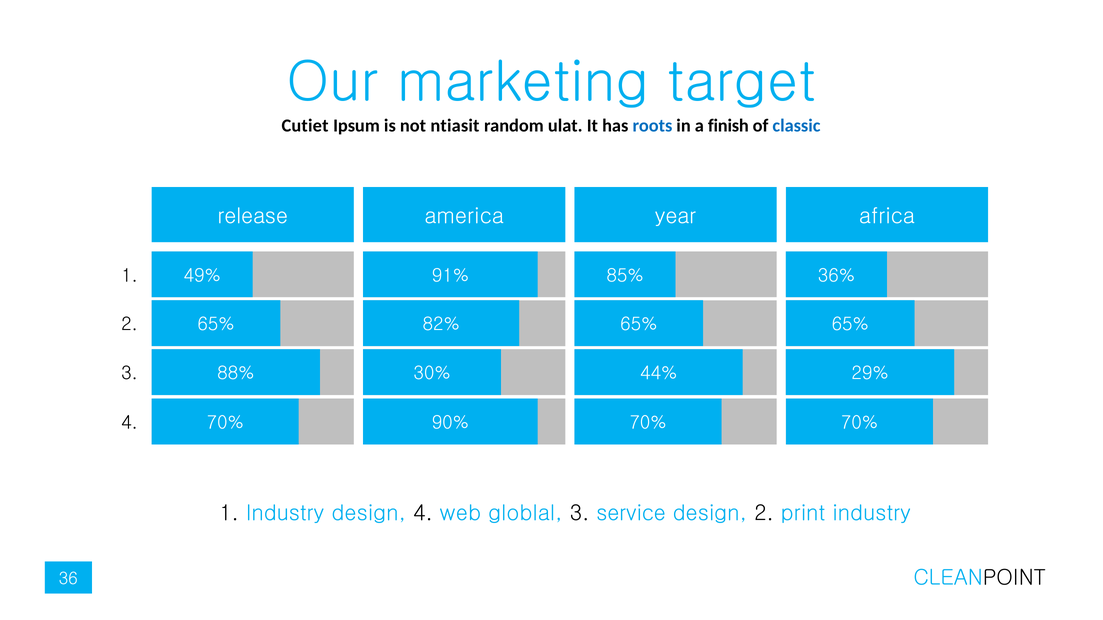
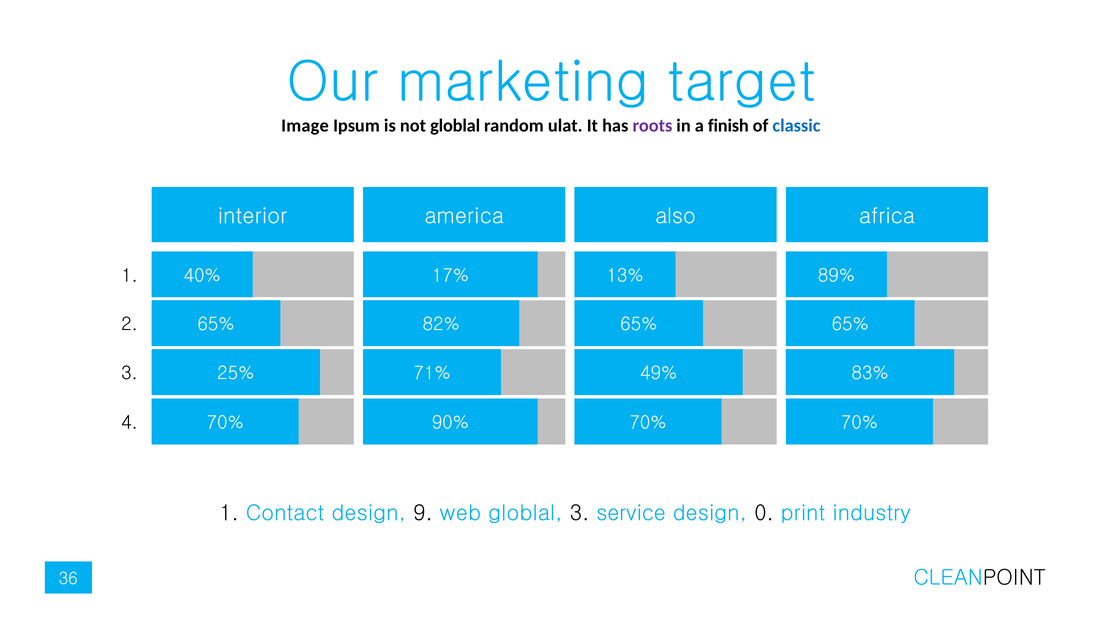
Cutiet: Cutiet -> Image (305, 126)
not ntiasit: ntiasit -> globlal (455, 126)
roots colour: blue -> purple (652, 126)
release: release -> interior (253, 216)
year: year -> also (676, 216)
49%: 49% -> 40% (202, 276)
91%: 91% -> 17% (450, 276)
85%: 85% -> 13% (625, 276)
36%: 36% -> 89% (836, 276)
88%: 88% -> 25% (236, 374)
30%: 30% -> 71% (432, 374)
44%: 44% -> 49% (659, 374)
29%: 29% -> 83% (870, 374)
1 Industry: Industry -> Contact (285, 514)
design 4: 4 -> 9 (423, 514)
design 2: 2 -> 0 (764, 514)
